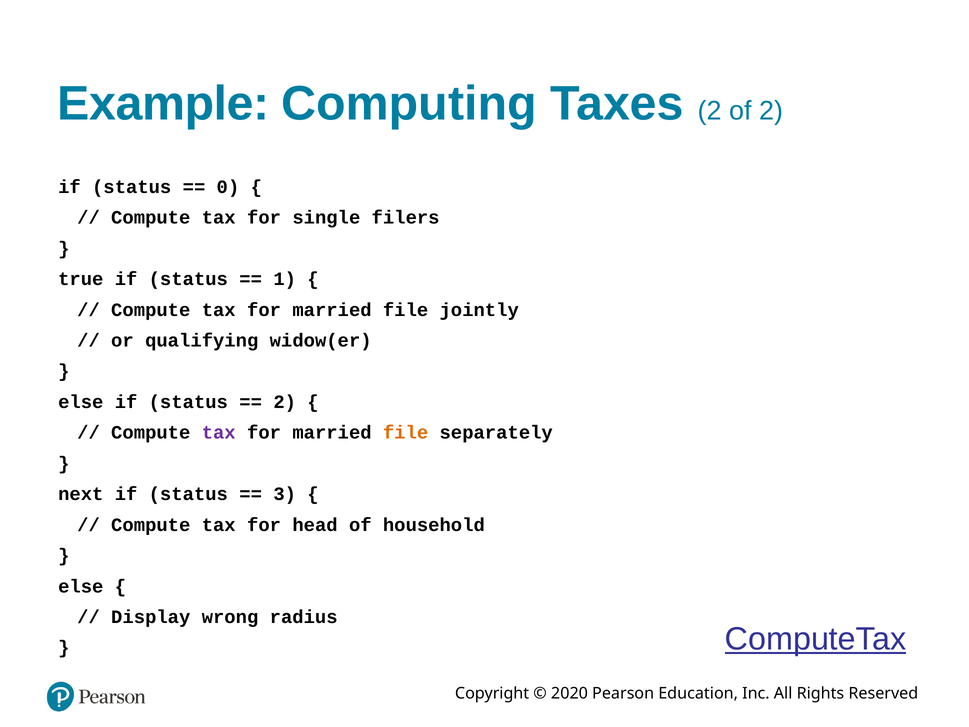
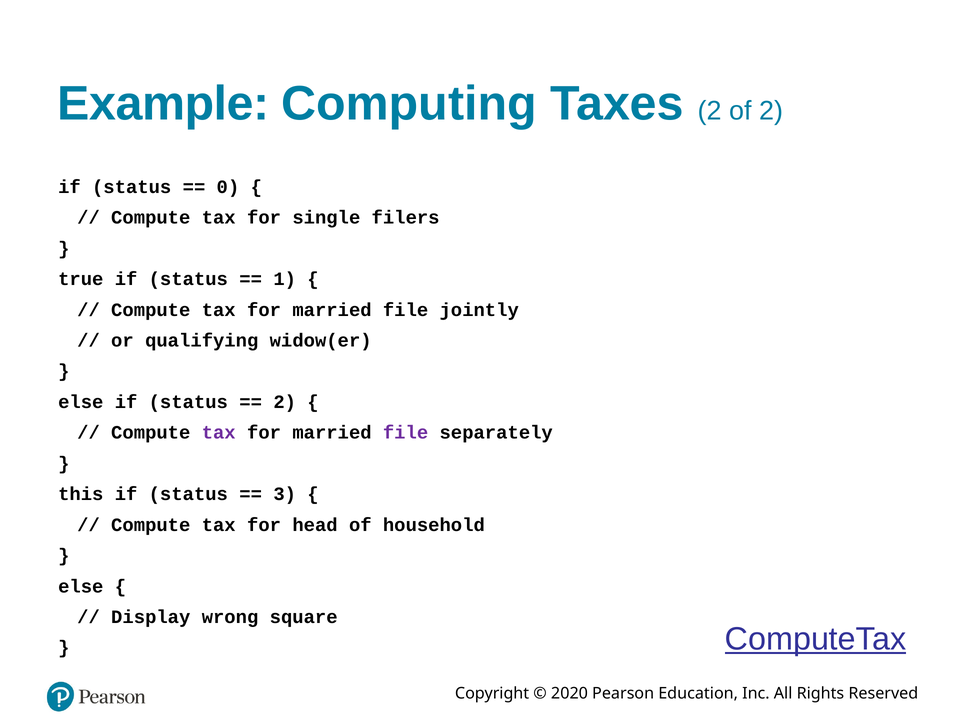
file colour: orange -> purple (406, 433)
next: next -> this (81, 494)
radius: radius -> square (304, 617)
